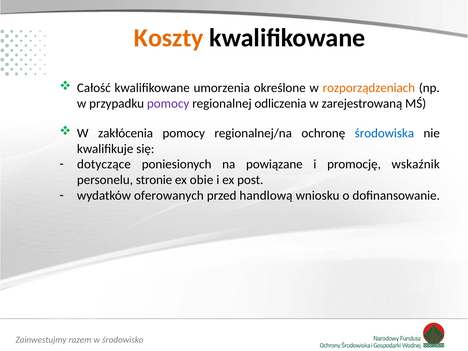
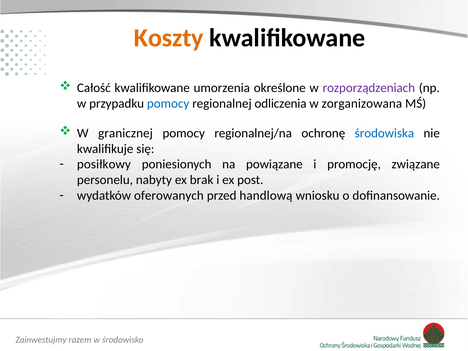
rozporządzeniach colour: orange -> purple (369, 88)
pomocy colour: purple -> blue (168, 103)
zarejestrowaną: zarejestrowaną -> zorganizowana (362, 103)
zakłócenia: zakłócenia -> granicznej (125, 133)
dotyczące: dotyczące -> posiłkowy (104, 164)
wskaźnik: wskaźnik -> związane (416, 164)
stronie: stronie -> nabyty (154, 180)
obie: obie -> brak (202, 180)
